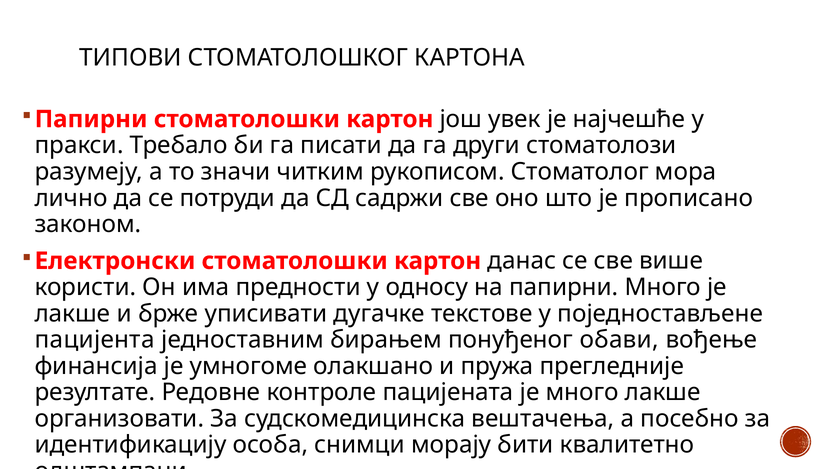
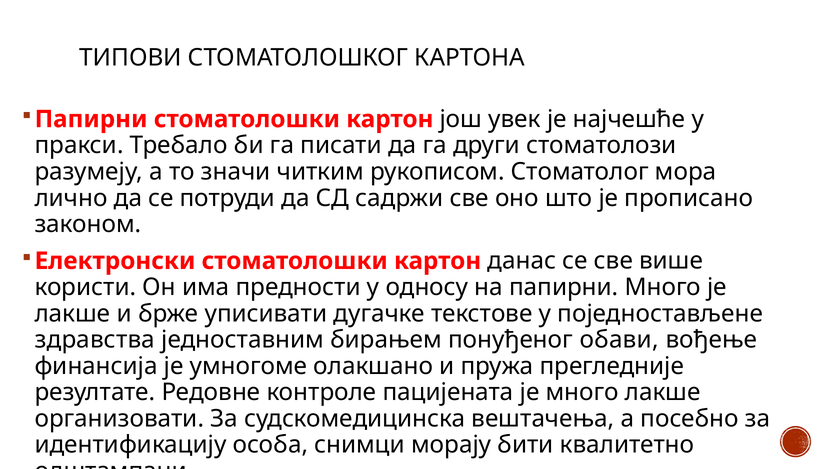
пацијента: пацијента -> здравства (95, 340)
